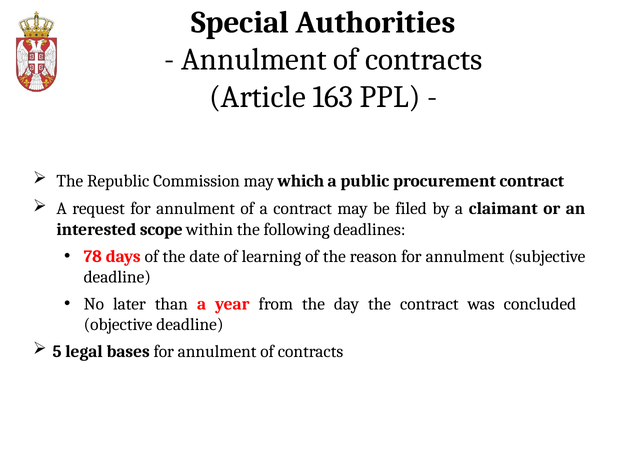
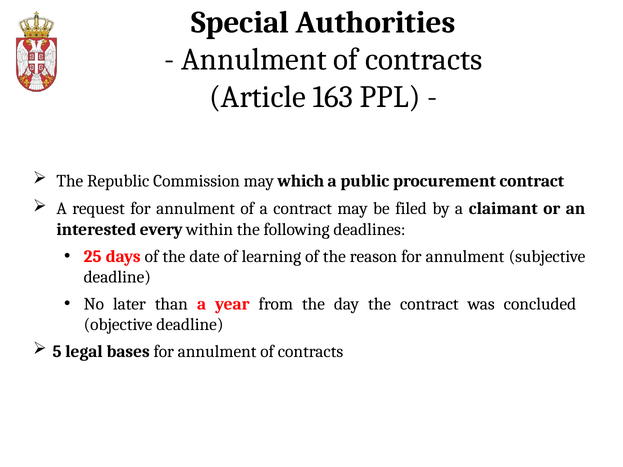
scope: scope -> every (161, 230)
78: 78 -> 25 (93, 256)
